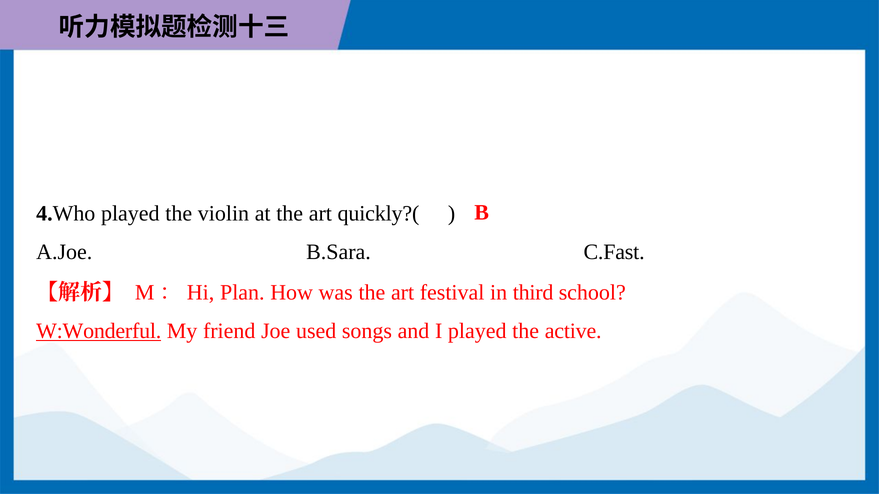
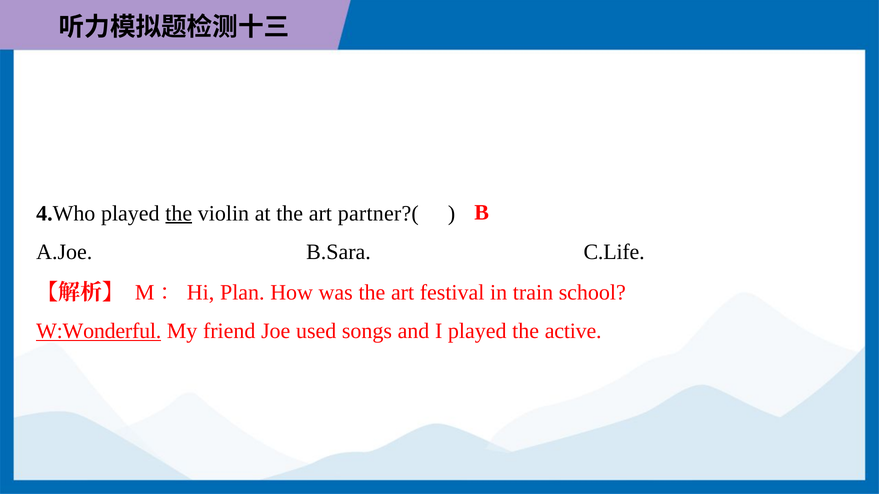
the underline: none -> present (179, 214)
quickly?(: quickly?( -> partner?( (378, 214)
C.Fast: C.Fast -> C.Life (614, 252)
third: third -> train (533, 293)
